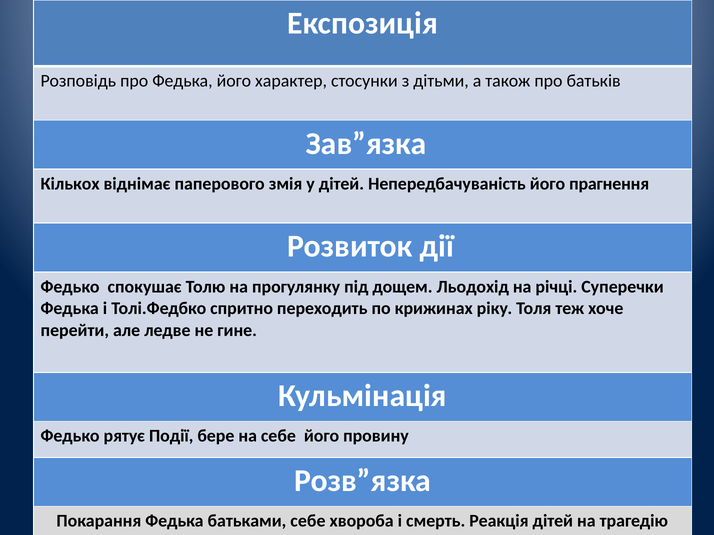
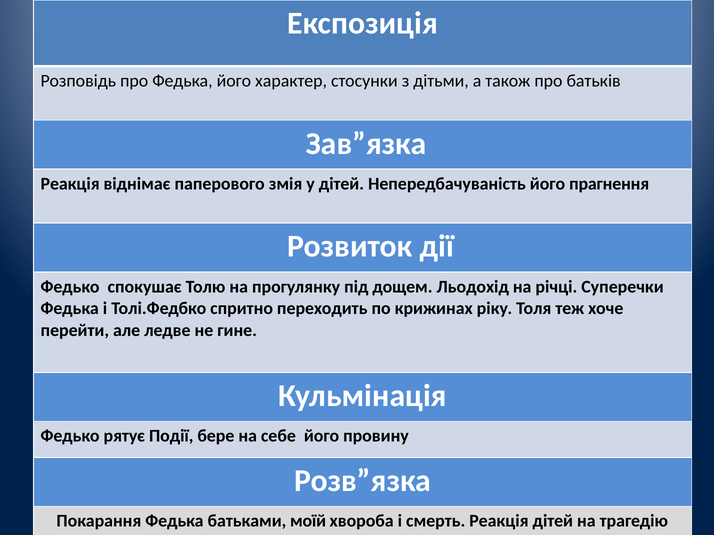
Кількох: Кількох -> Реакція (70, 184)
батьками себе: себе -> моїй (308, 521)
